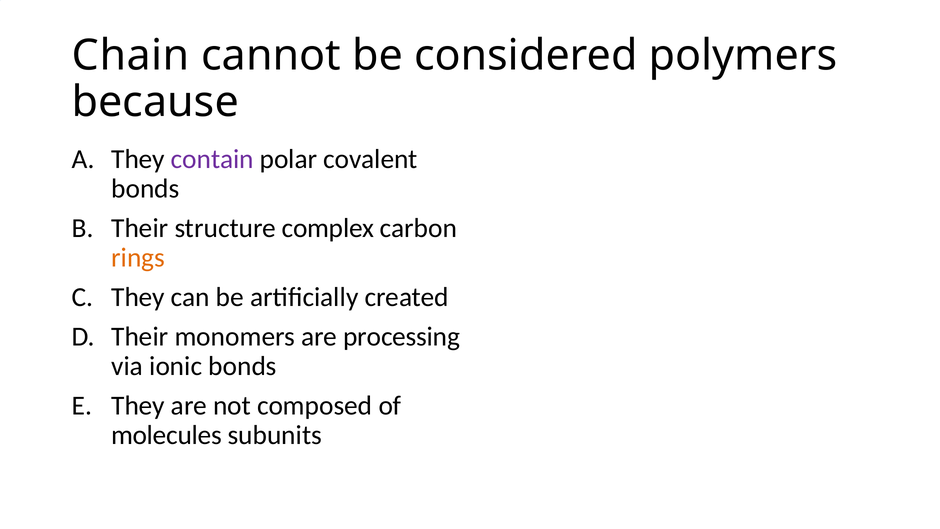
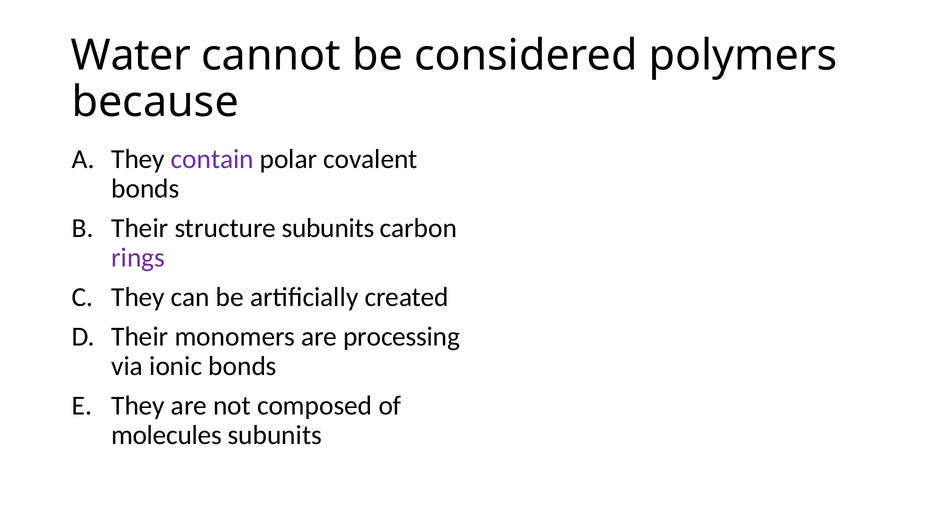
Chain: Chain -> Water (131, 56)
structure complex: complex -> subunits (328, 228)
rings colour: orange -> purple (138, 258)
